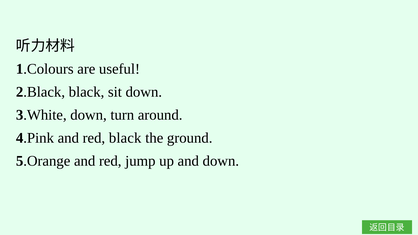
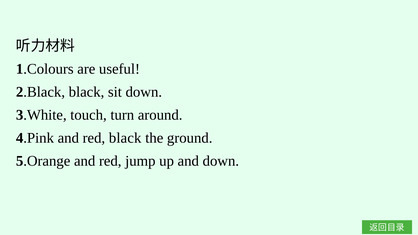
3.White down: down -> touch (89, 115)
